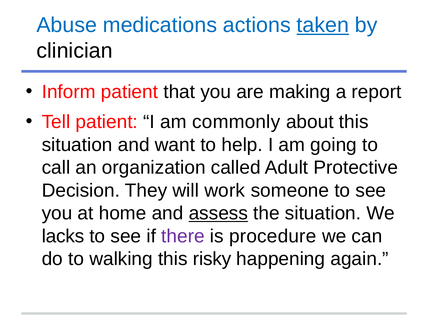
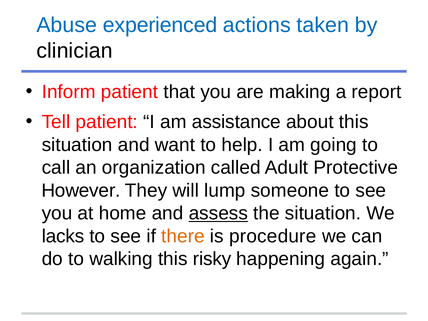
medications: medications -> experienced (160, 25)
taken underline: present -> none (323, 25)
commonly: commonly -> assistance (236, 122)
Decision: Decision -> However (81, 190)
work: work -> lump (225, 190)
there colour: purple -> orange (183, 236)
